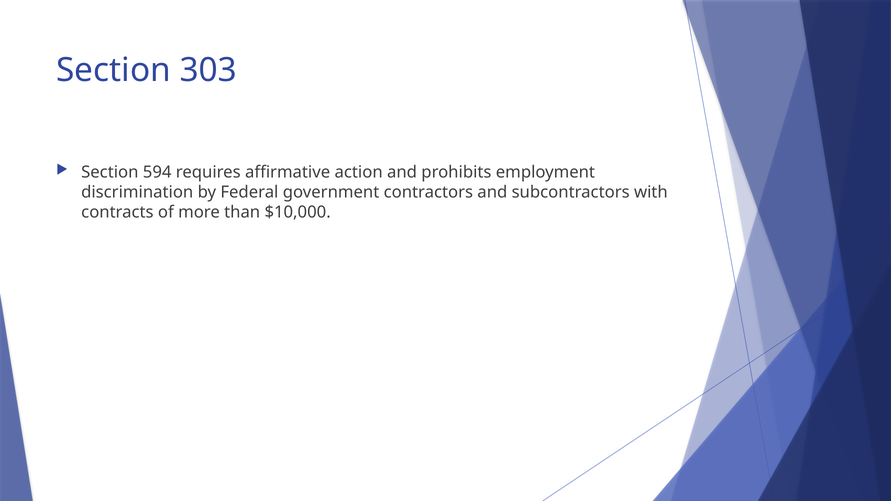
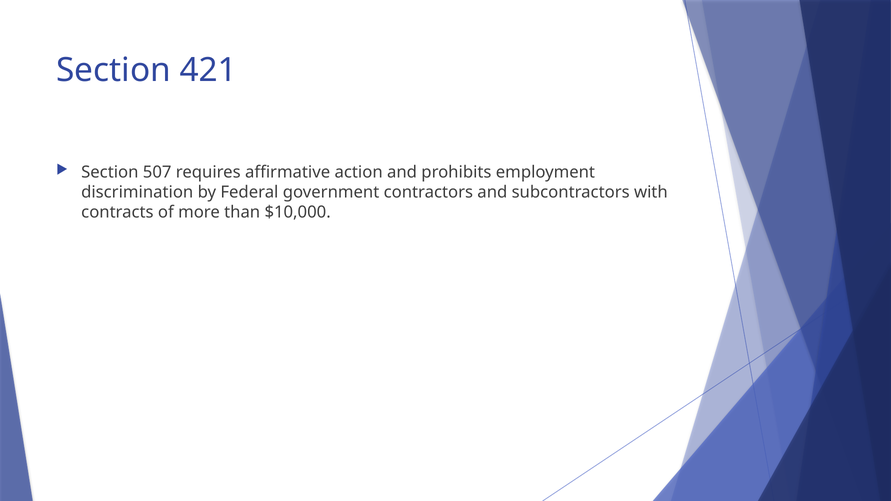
303: 303 -> 421 (208, 70)
594: 594 -> 507 (157, 172)
